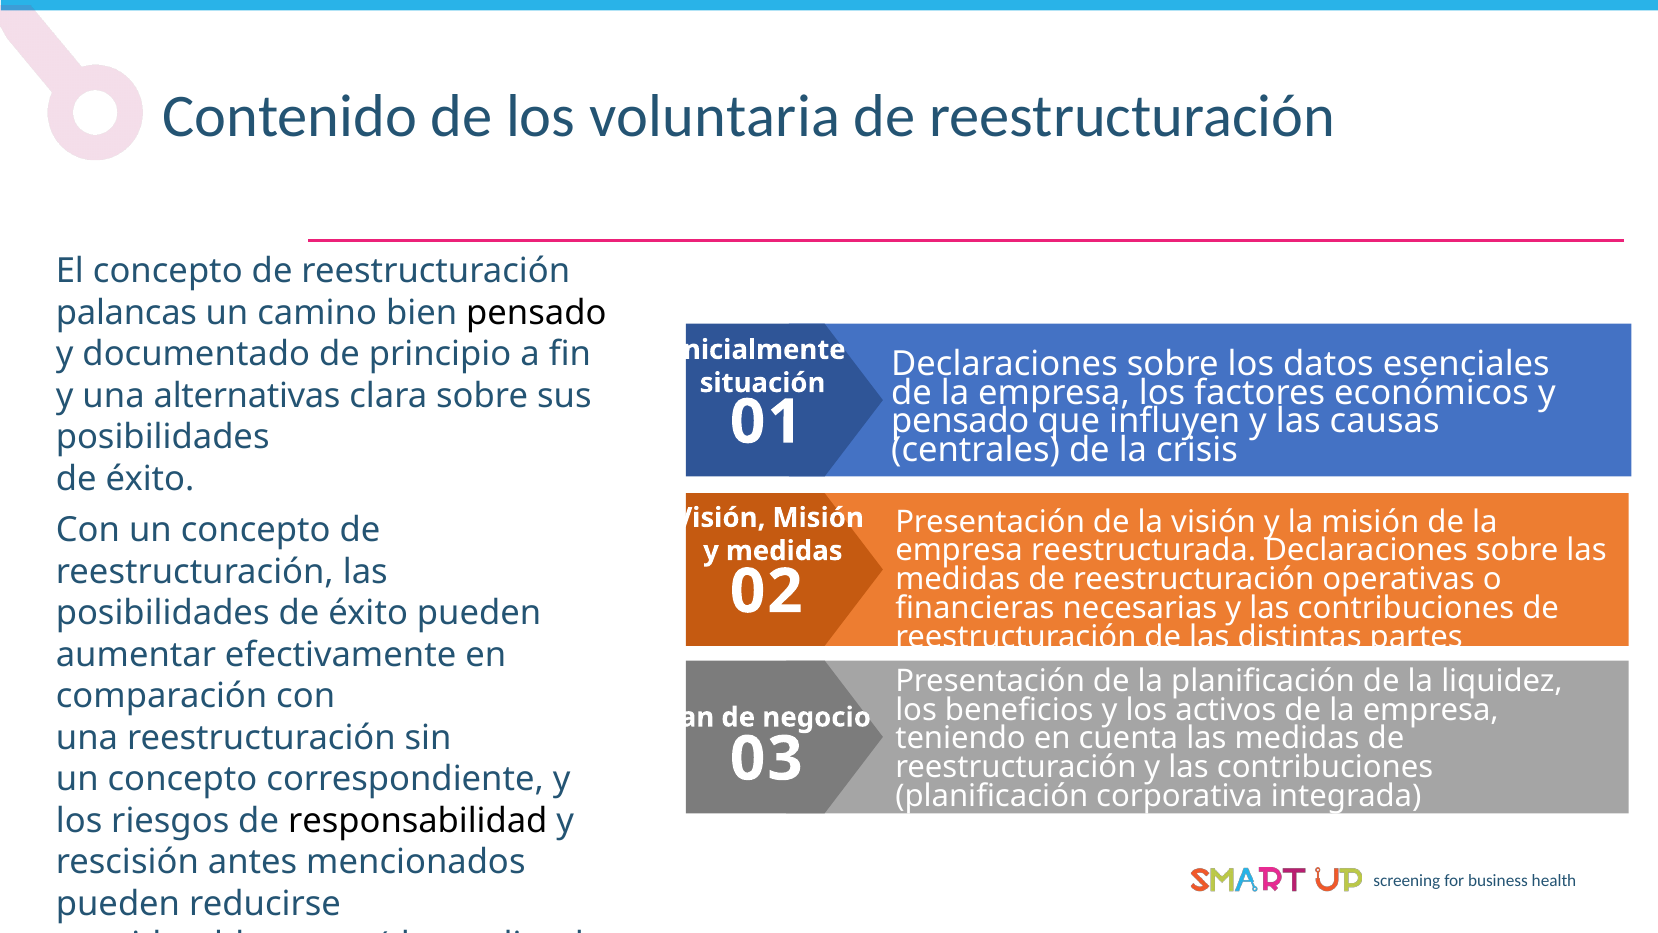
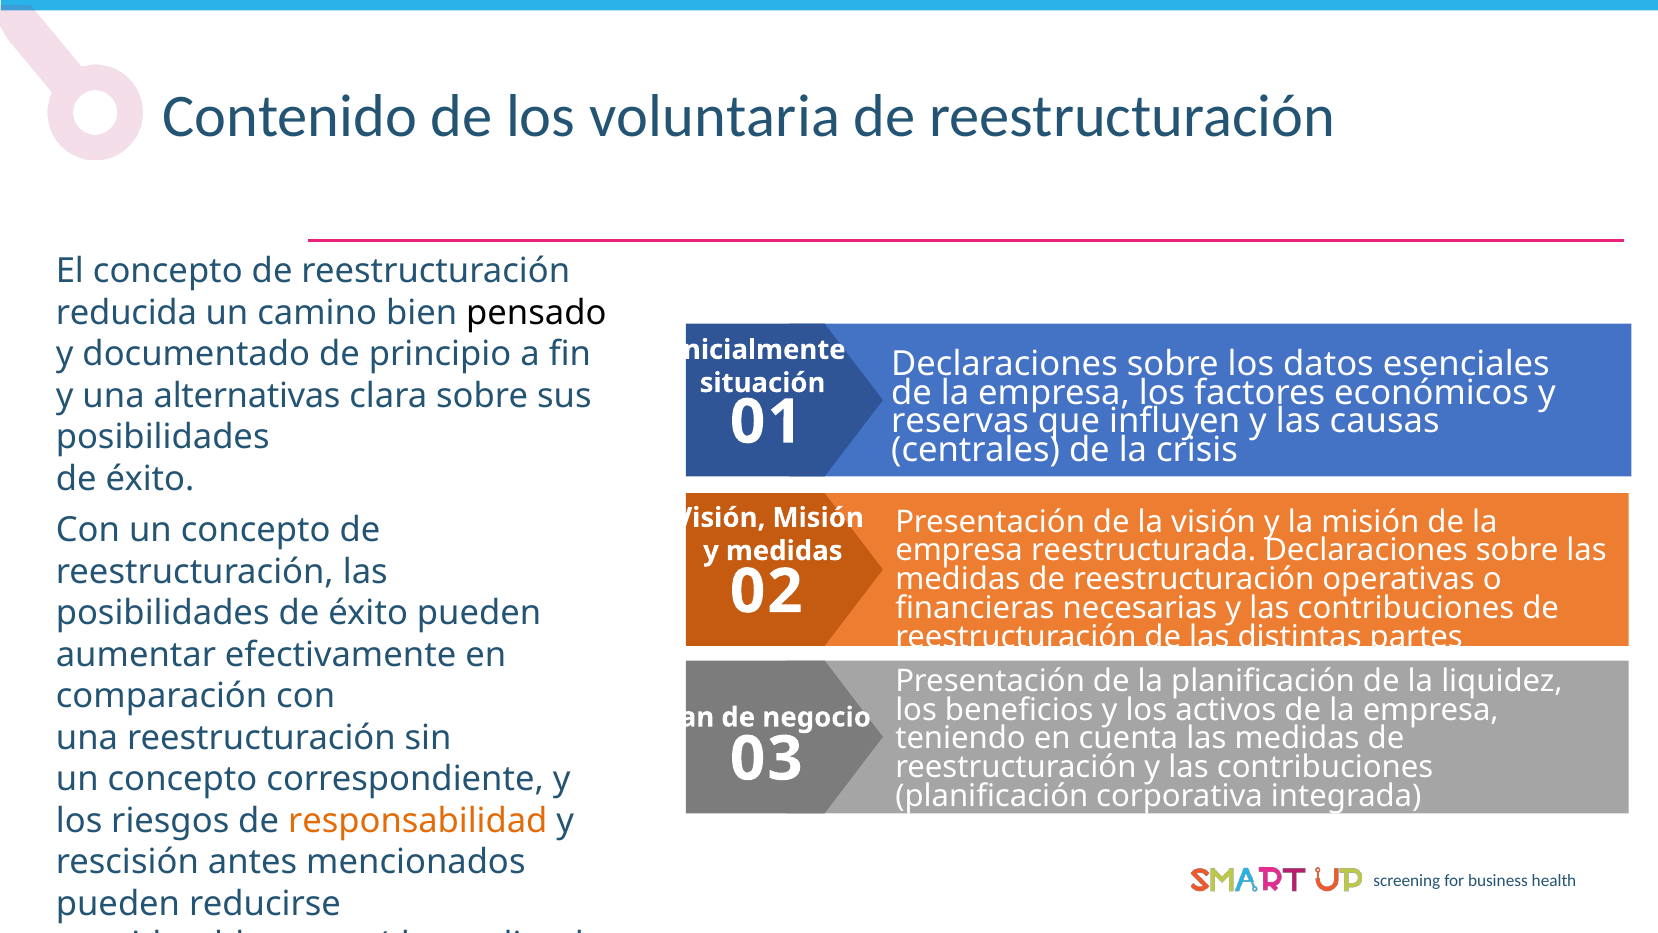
palancas: palancas -> reducida (126, 313)
pensado: pensado -> reservas (960, 421)
responsabilidad colour: black -> orange (418, 821)
